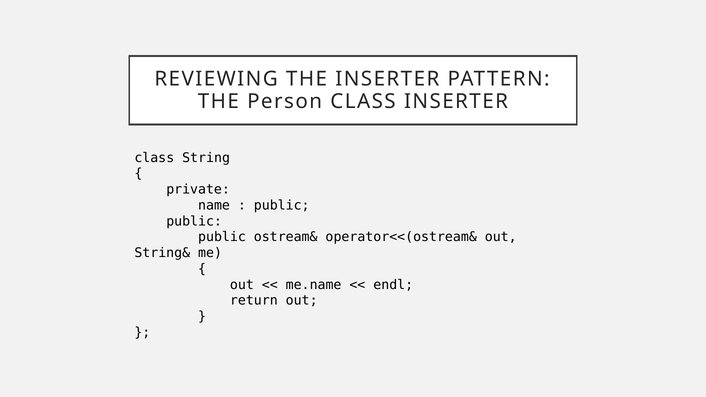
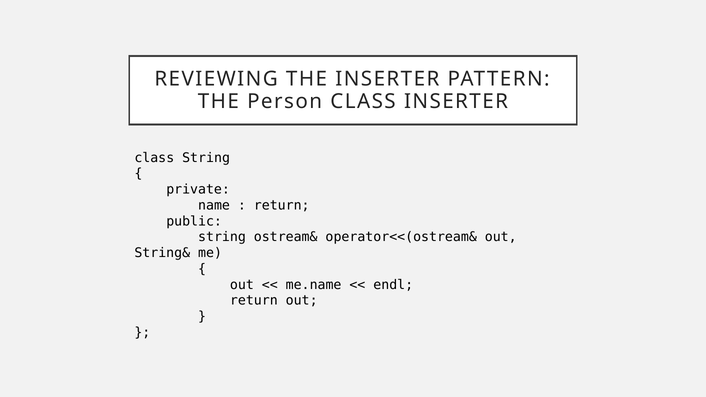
public: public -> return (282, 205)
public: public -> string (222, 237)
